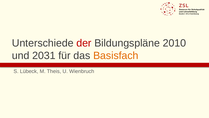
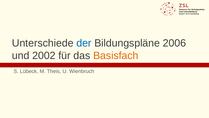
der colour: red -> blue (84, 43)
2010: 2010 -> 2006 (174, 43)
2031: 2031 -> 2002 (44, 55)
